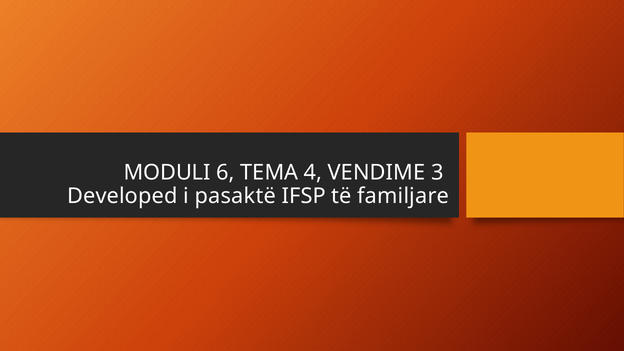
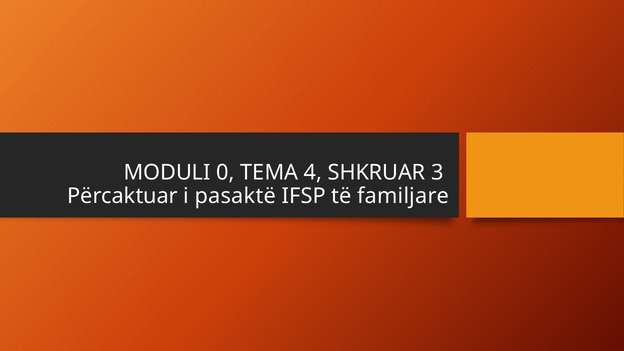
6: 6 -> 0 (226, 172)
VENDIME: VENDIME -> SHKRUAR (377, 172)
Developed: Developed -> Përcaktuar (123, 196)
